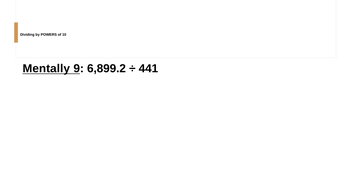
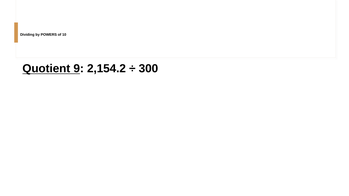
Mentally: Mentally -> Quotient (46, 69)
6,899.2: 6,899.2 -> 2,154.2 (106, 69)
441: 441 -> 300 (148, 69)
